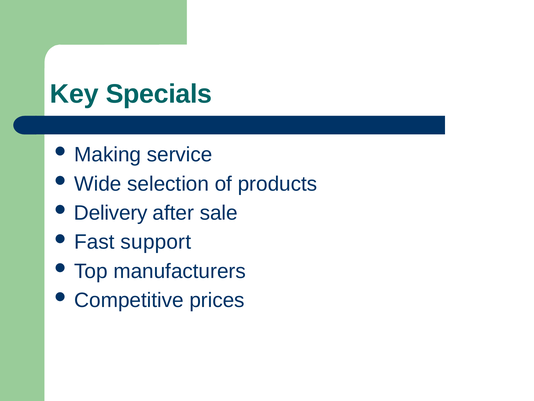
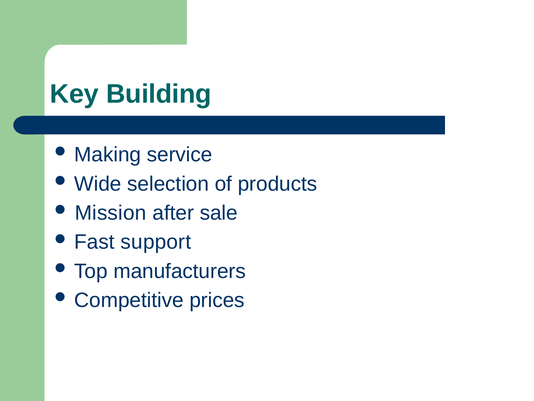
Specials: Specials -> Building (159, 94)
Delivery: Delivery -> Mission (110, 213)
